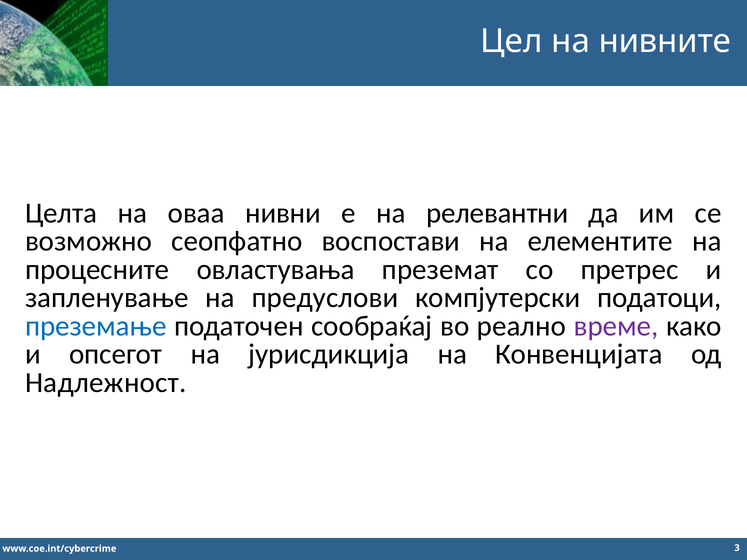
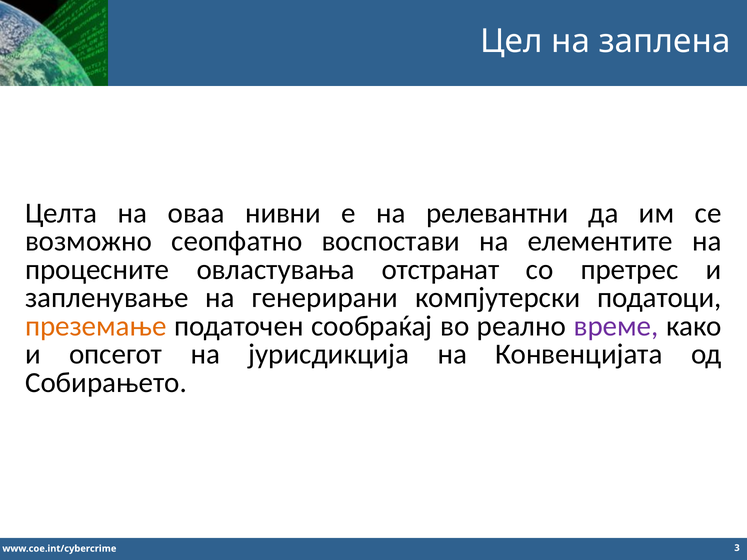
нивните: нивните -> заплена (665, 41)
преземат: преземат -> отстранат (441, 270)
предуслови: предуслови -> генерирани (325, 298)
преземање colour: blue -> orange (96, 326)
Надлежност: Надлежност -> Собирањето (106, 383)
